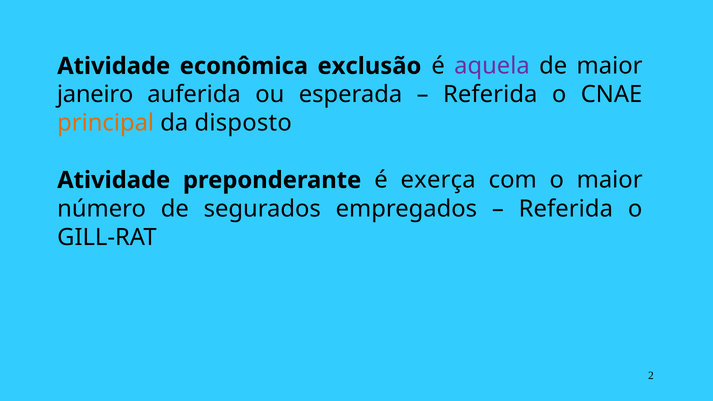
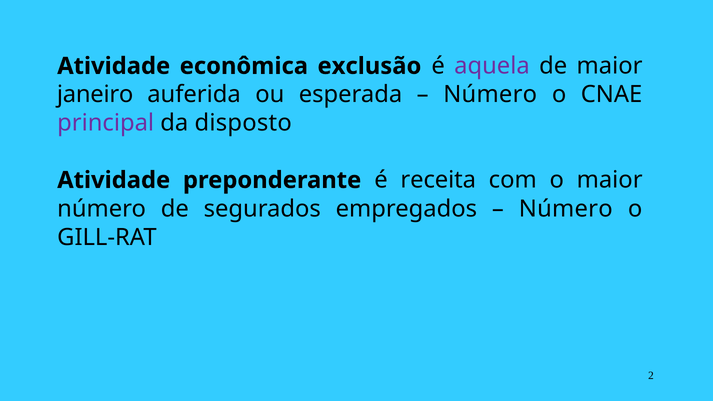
Referida: Referida -> Número (490, 95)
principal colour: orange -> purple (106, 123)
exerça: exerça -> receita (438, 180)
Referida: Referida -> Número (566, 209)
